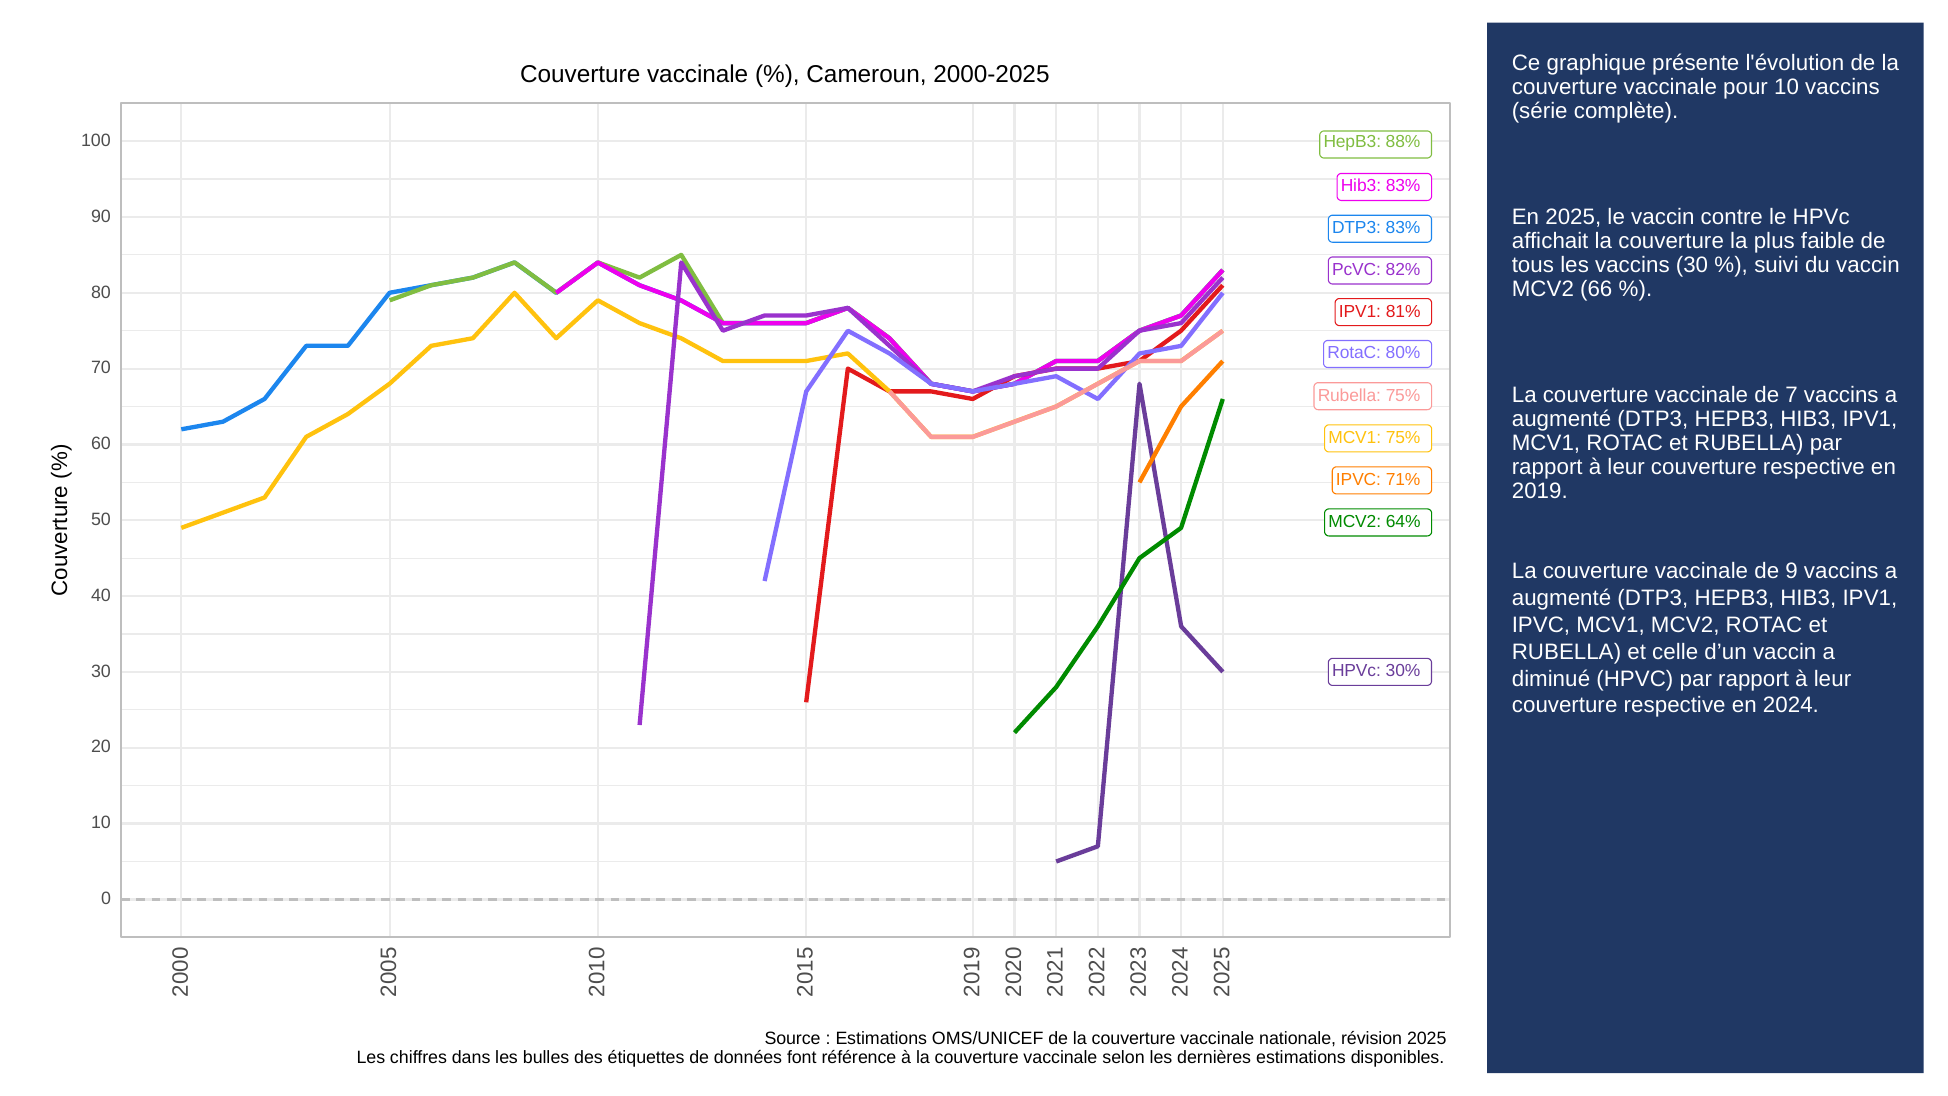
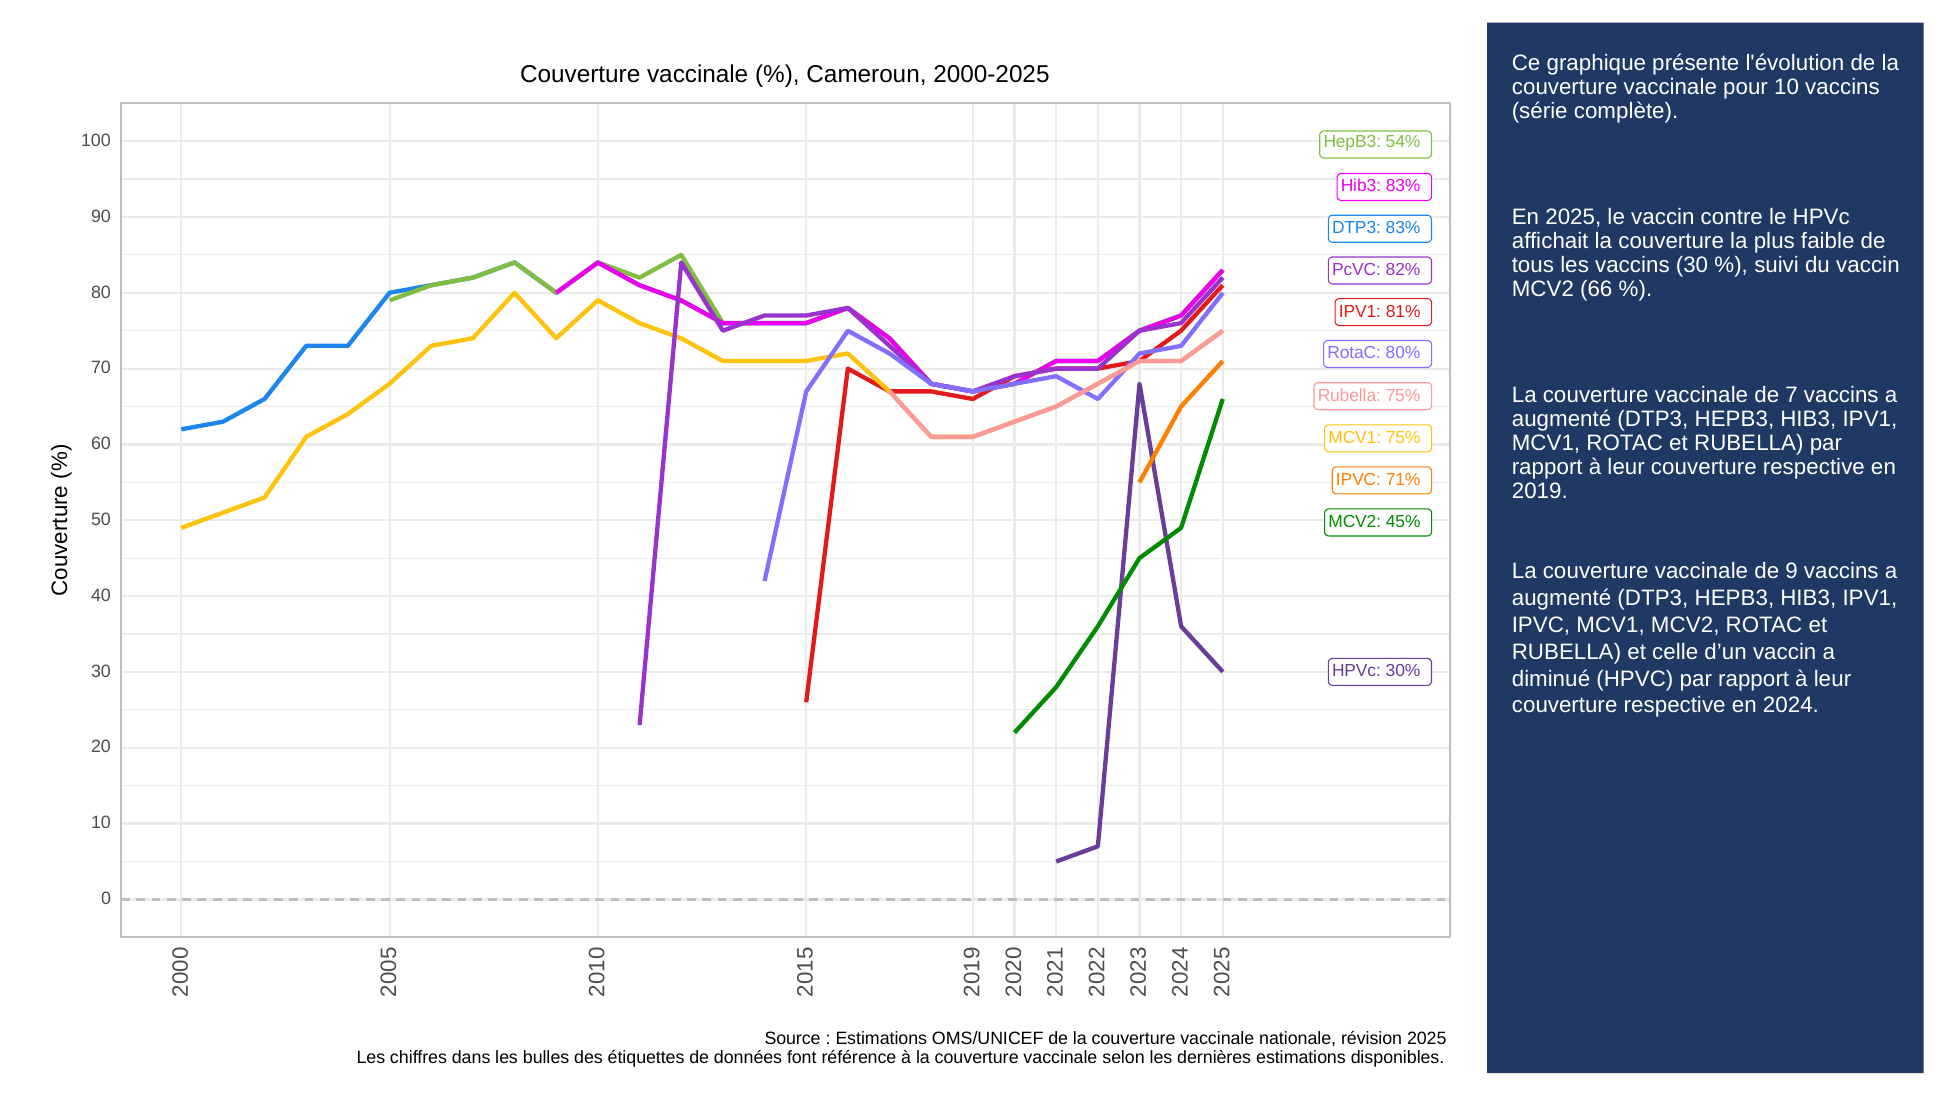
88%: 88% -> 54% (1403, 142)
64%: 64% -> 45% (1403, 522)
